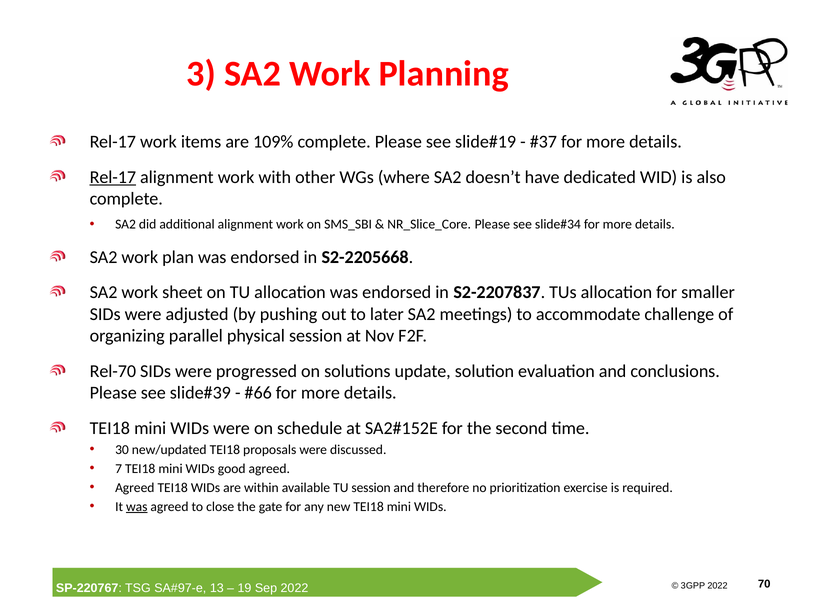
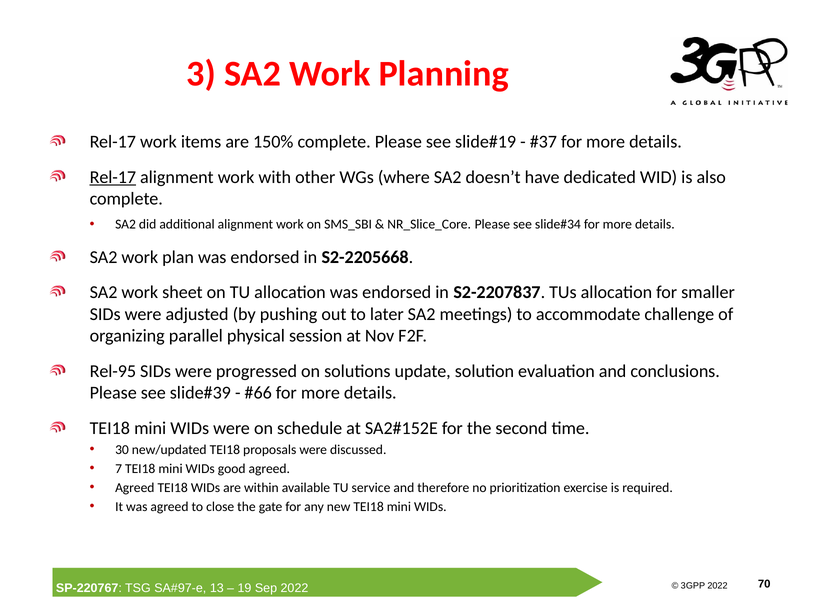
109%: 109% -> 150% (273, 142)
Rel-70: Rel-70 -> Rel-95 (113, 371)
TU session: session -> service (371, 488)
was underline: present -> none (137, 507)
